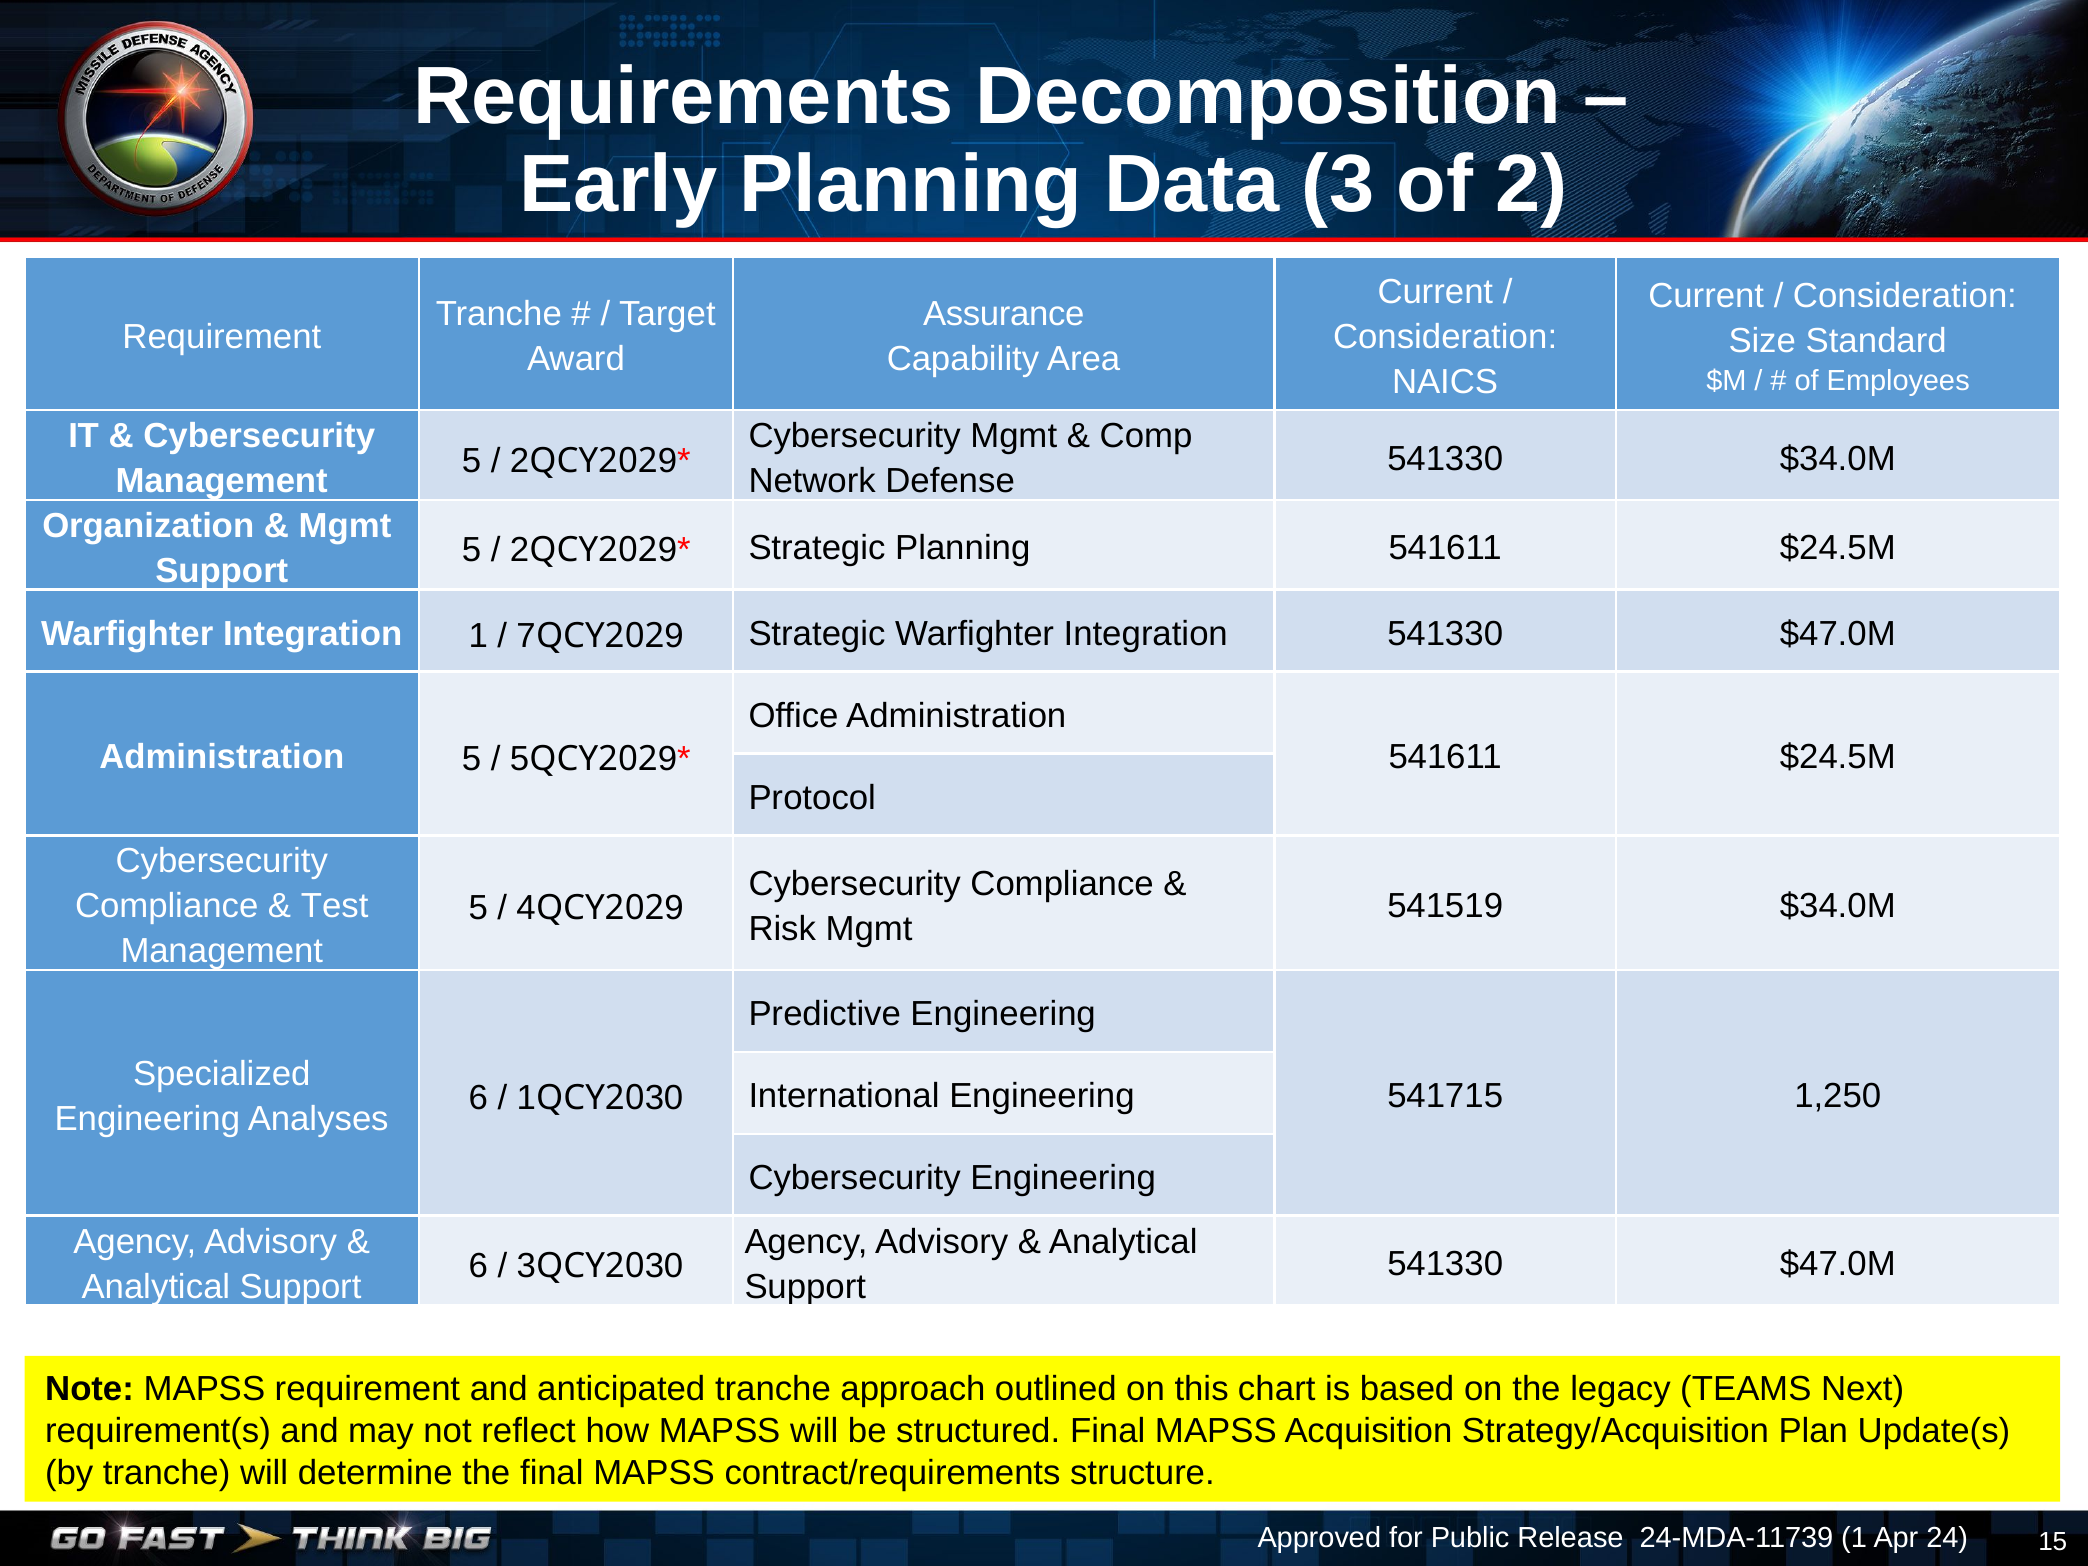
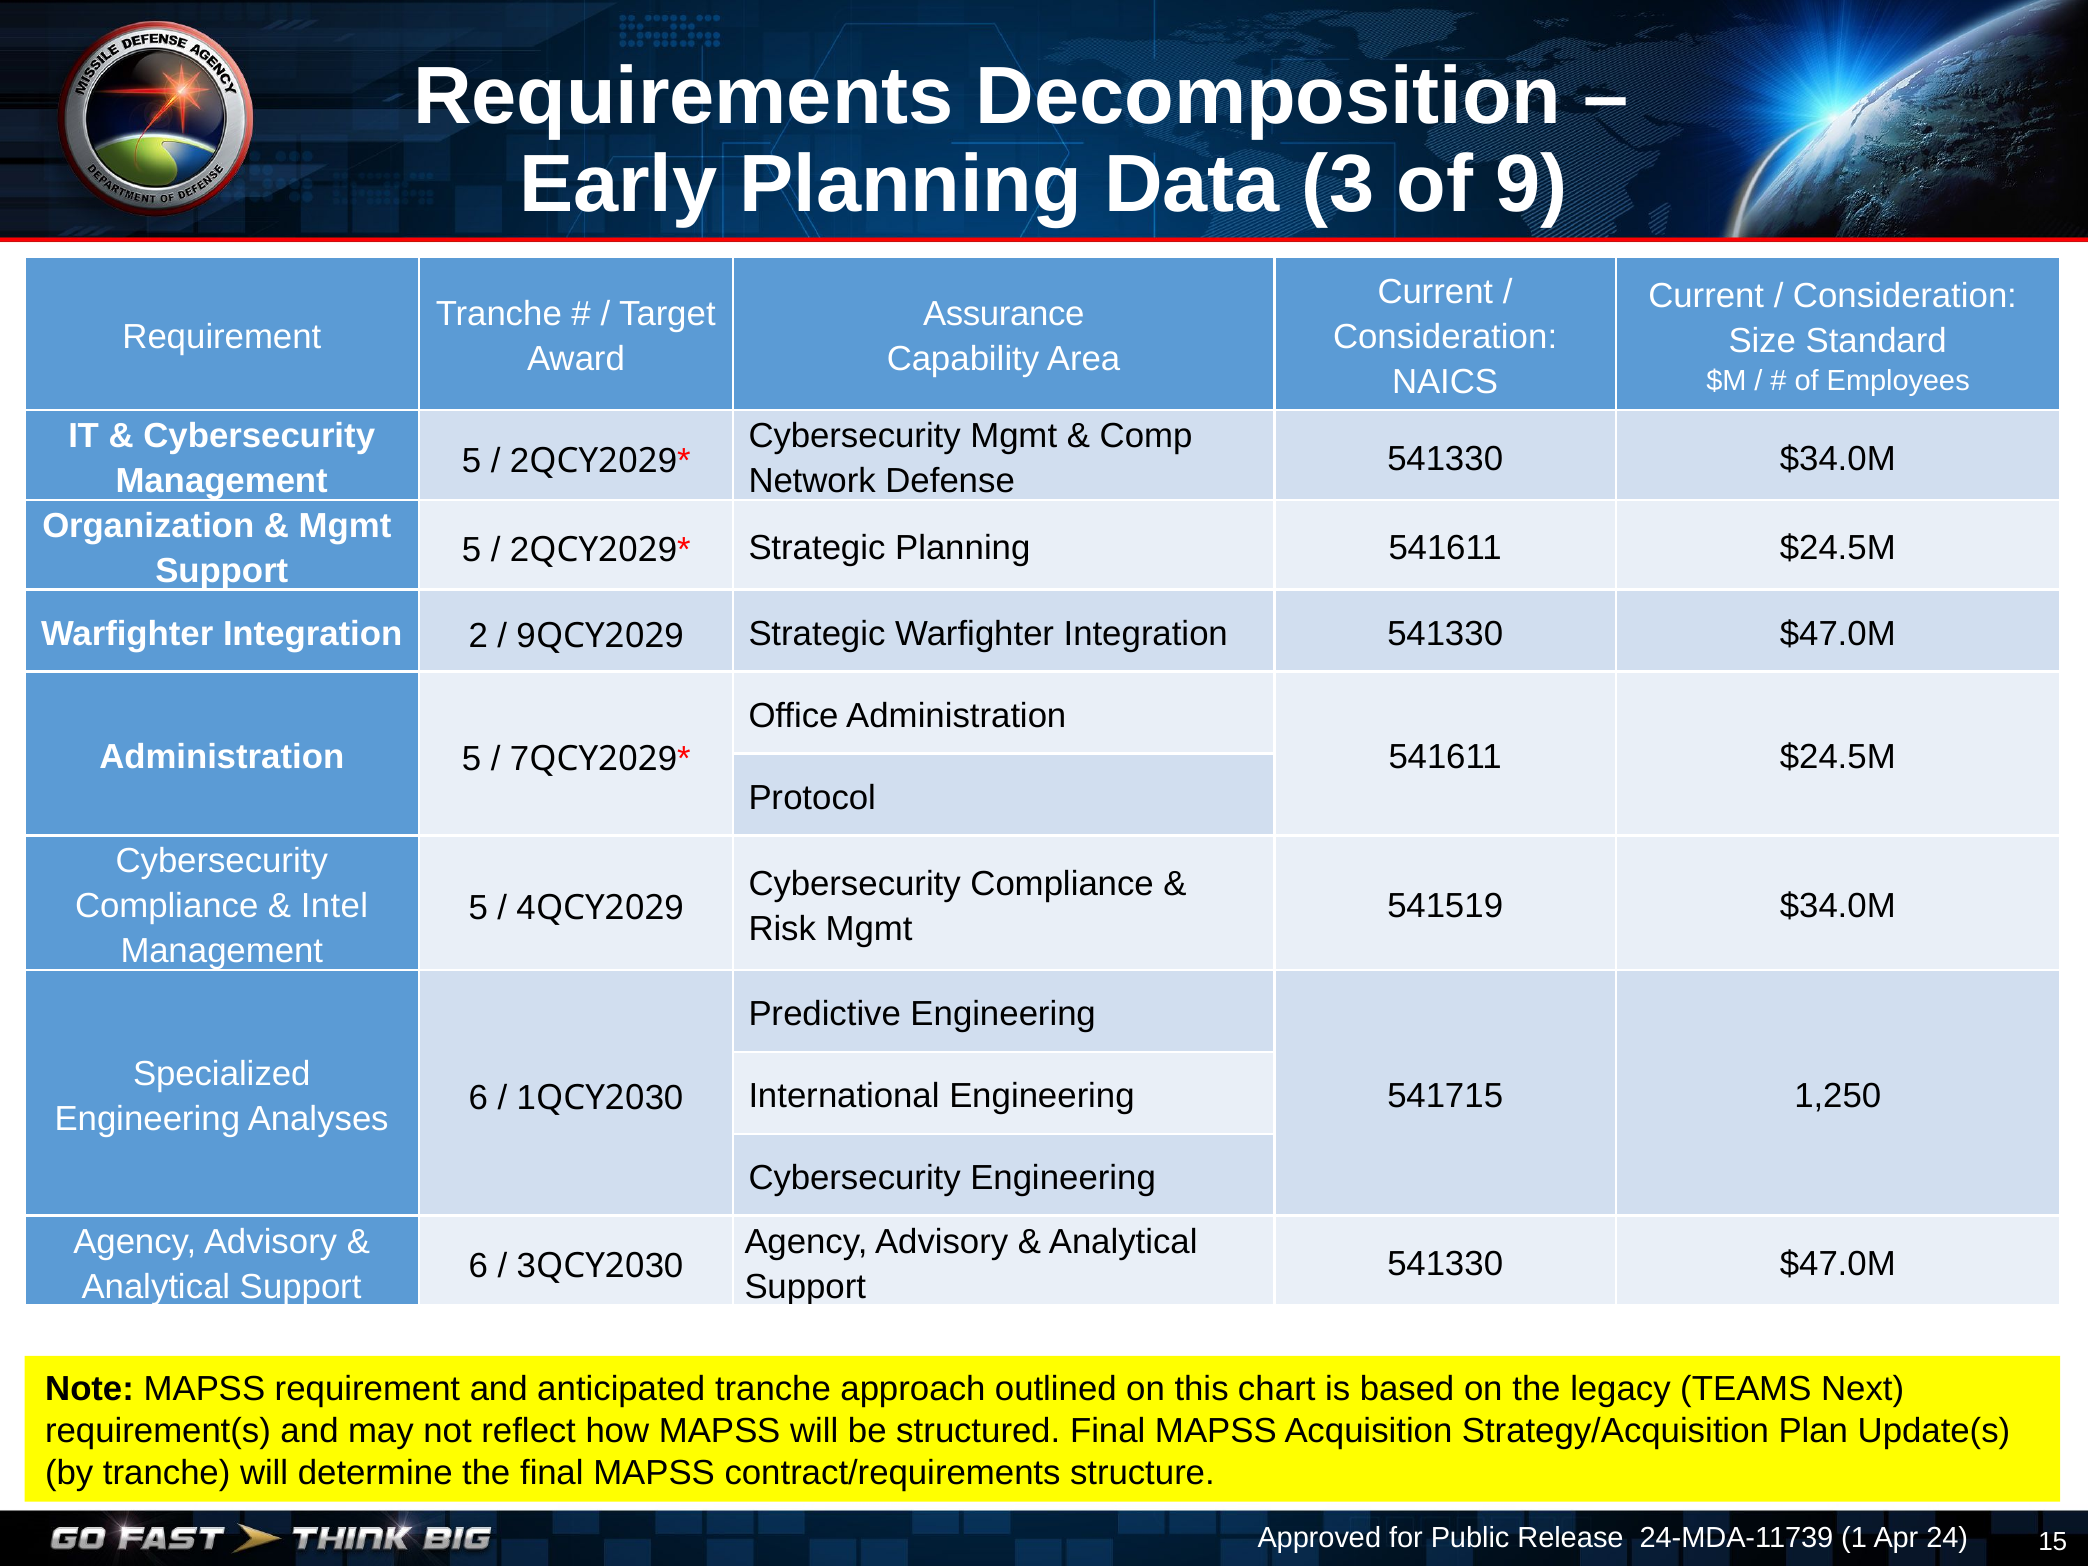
of 2: 2 -> 9 (1532, 185)
Integration 1: 1 -> 2 (478, 636)
7: 7 -> 9 (526, 636)
5: 5 -> 7 (520, 759)
Test: Test -> Intel (334, 906)
